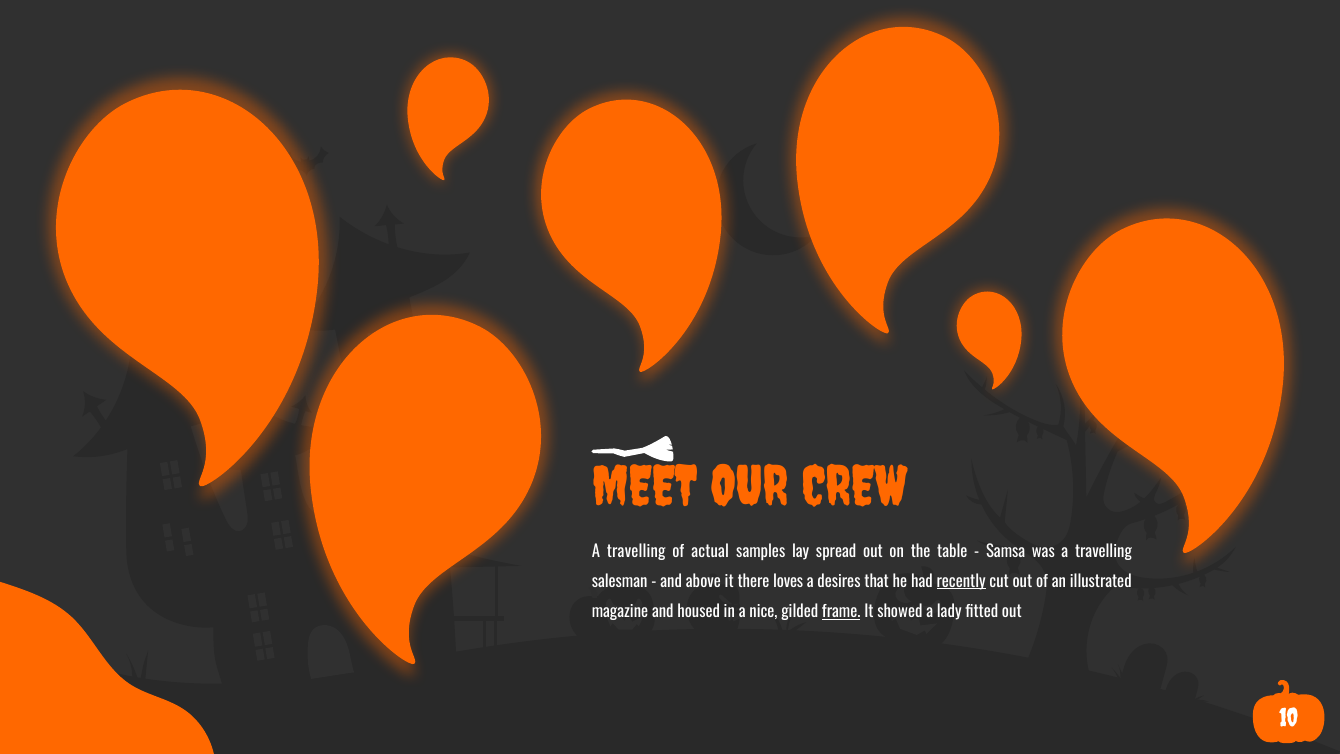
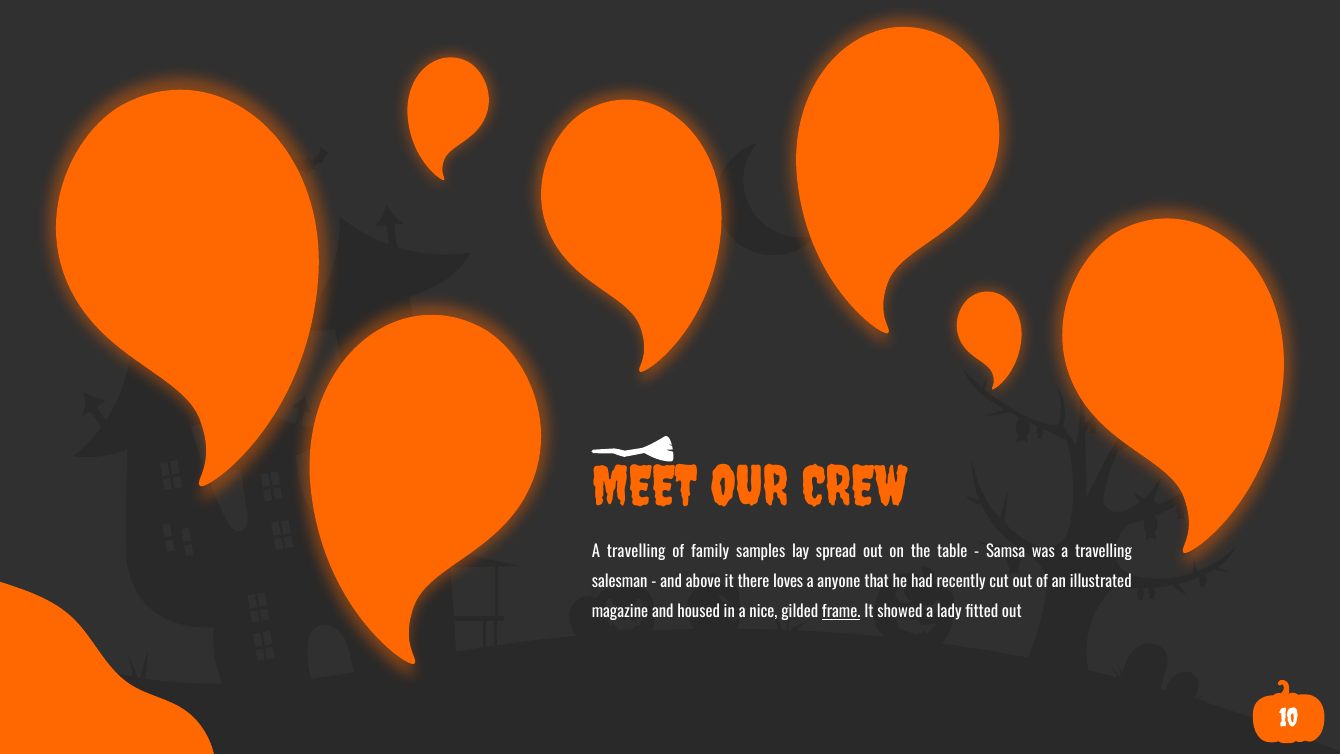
actual: actual -> family (710, 551)
desires: desires -> anyone (839, 581)
recently underline: present -> none (961, 581)
